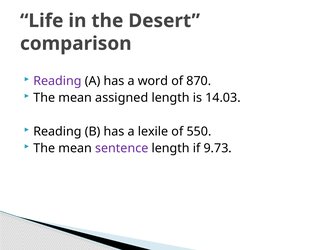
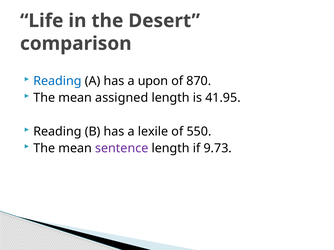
Reading colour: purple -> blue (57, 81)
word: word -> upon (153, 81)
14.03: 14.03 -> 41.95 (223, 98)
